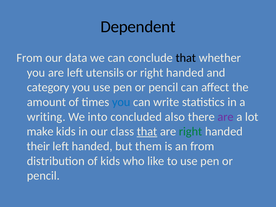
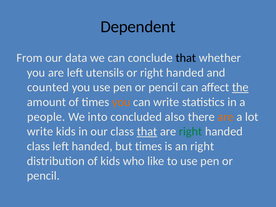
category: category -> counted (48, 87)
the underline: none -> present (240, 87)
you colour: blue -> orange (121, 102)
writing: writing -> people (46, 117)
are colour: purple -> orange (226, 117)
make: make -> write (40, 132)
their: their -> class (38, 146)
but them: them -> times (149, 146)
an from: from -> right (202, 146)
